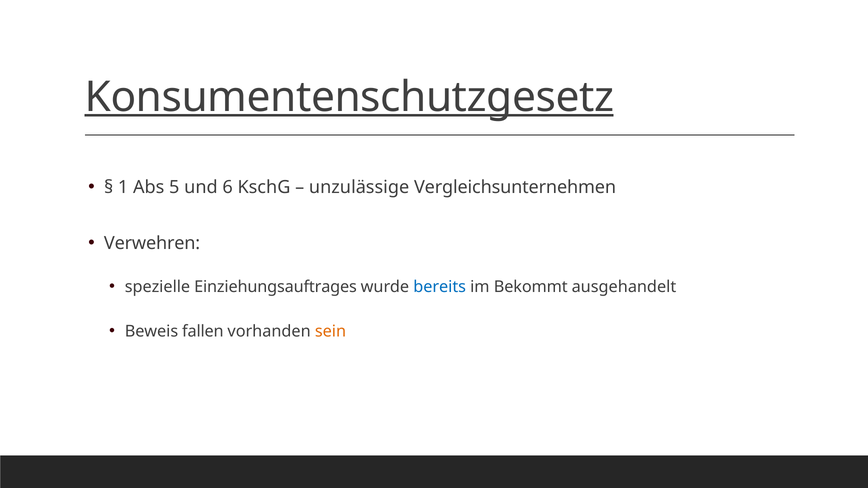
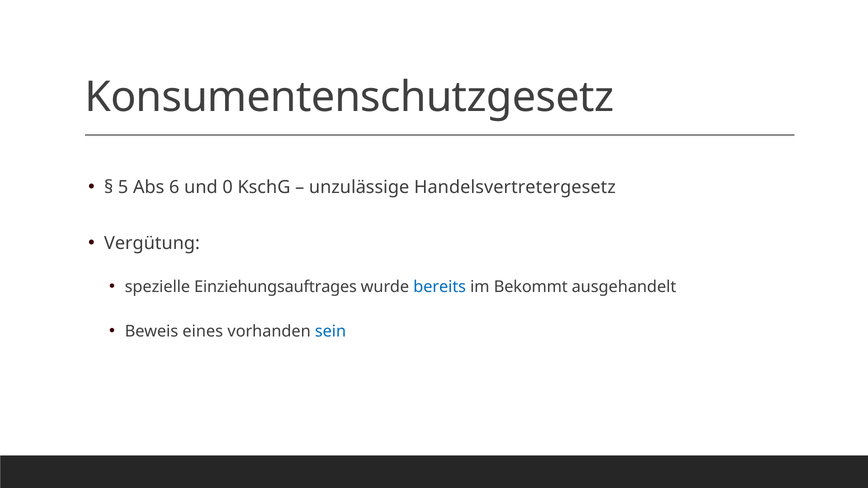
Konsumentenschutzgesetz underline: present -> none (349, 97)
1: 1 -> 5 (123, 187)
5: 5 -> 6 (174, 187)
6: 6 -> 0 (228, 187)
Vergleichsunternehmen: Vergleichsunternehmen -> Handelsvertretergesetz (515, 187)
Verwehren: Verwehren -> Vergütung (152, 243)
fallen: fallen -> eines (203, 331)
sein colour: orange -> blue (330, 331)
